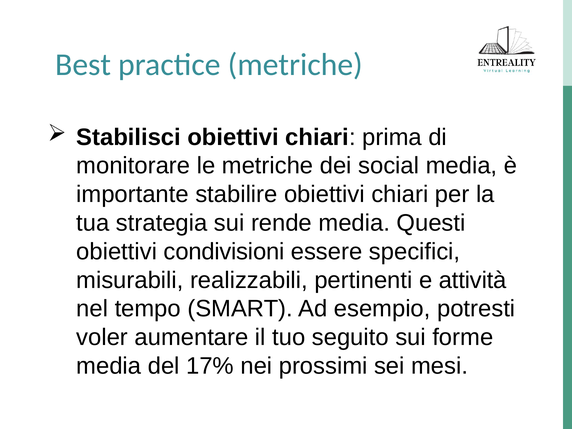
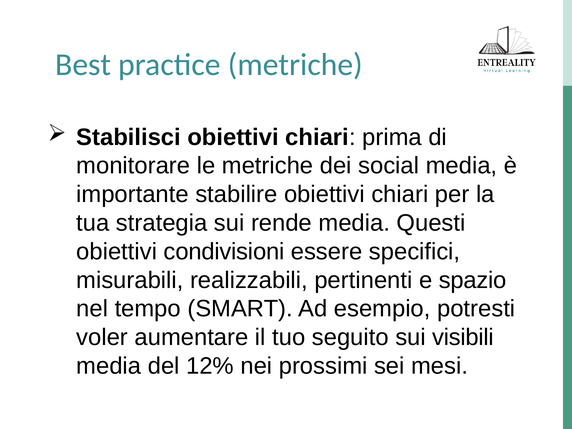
attività: attività -> spazio (473, 280)
forme: forme -> visibili (463, 337)
17%: 17% -> 12% (210, 366)
